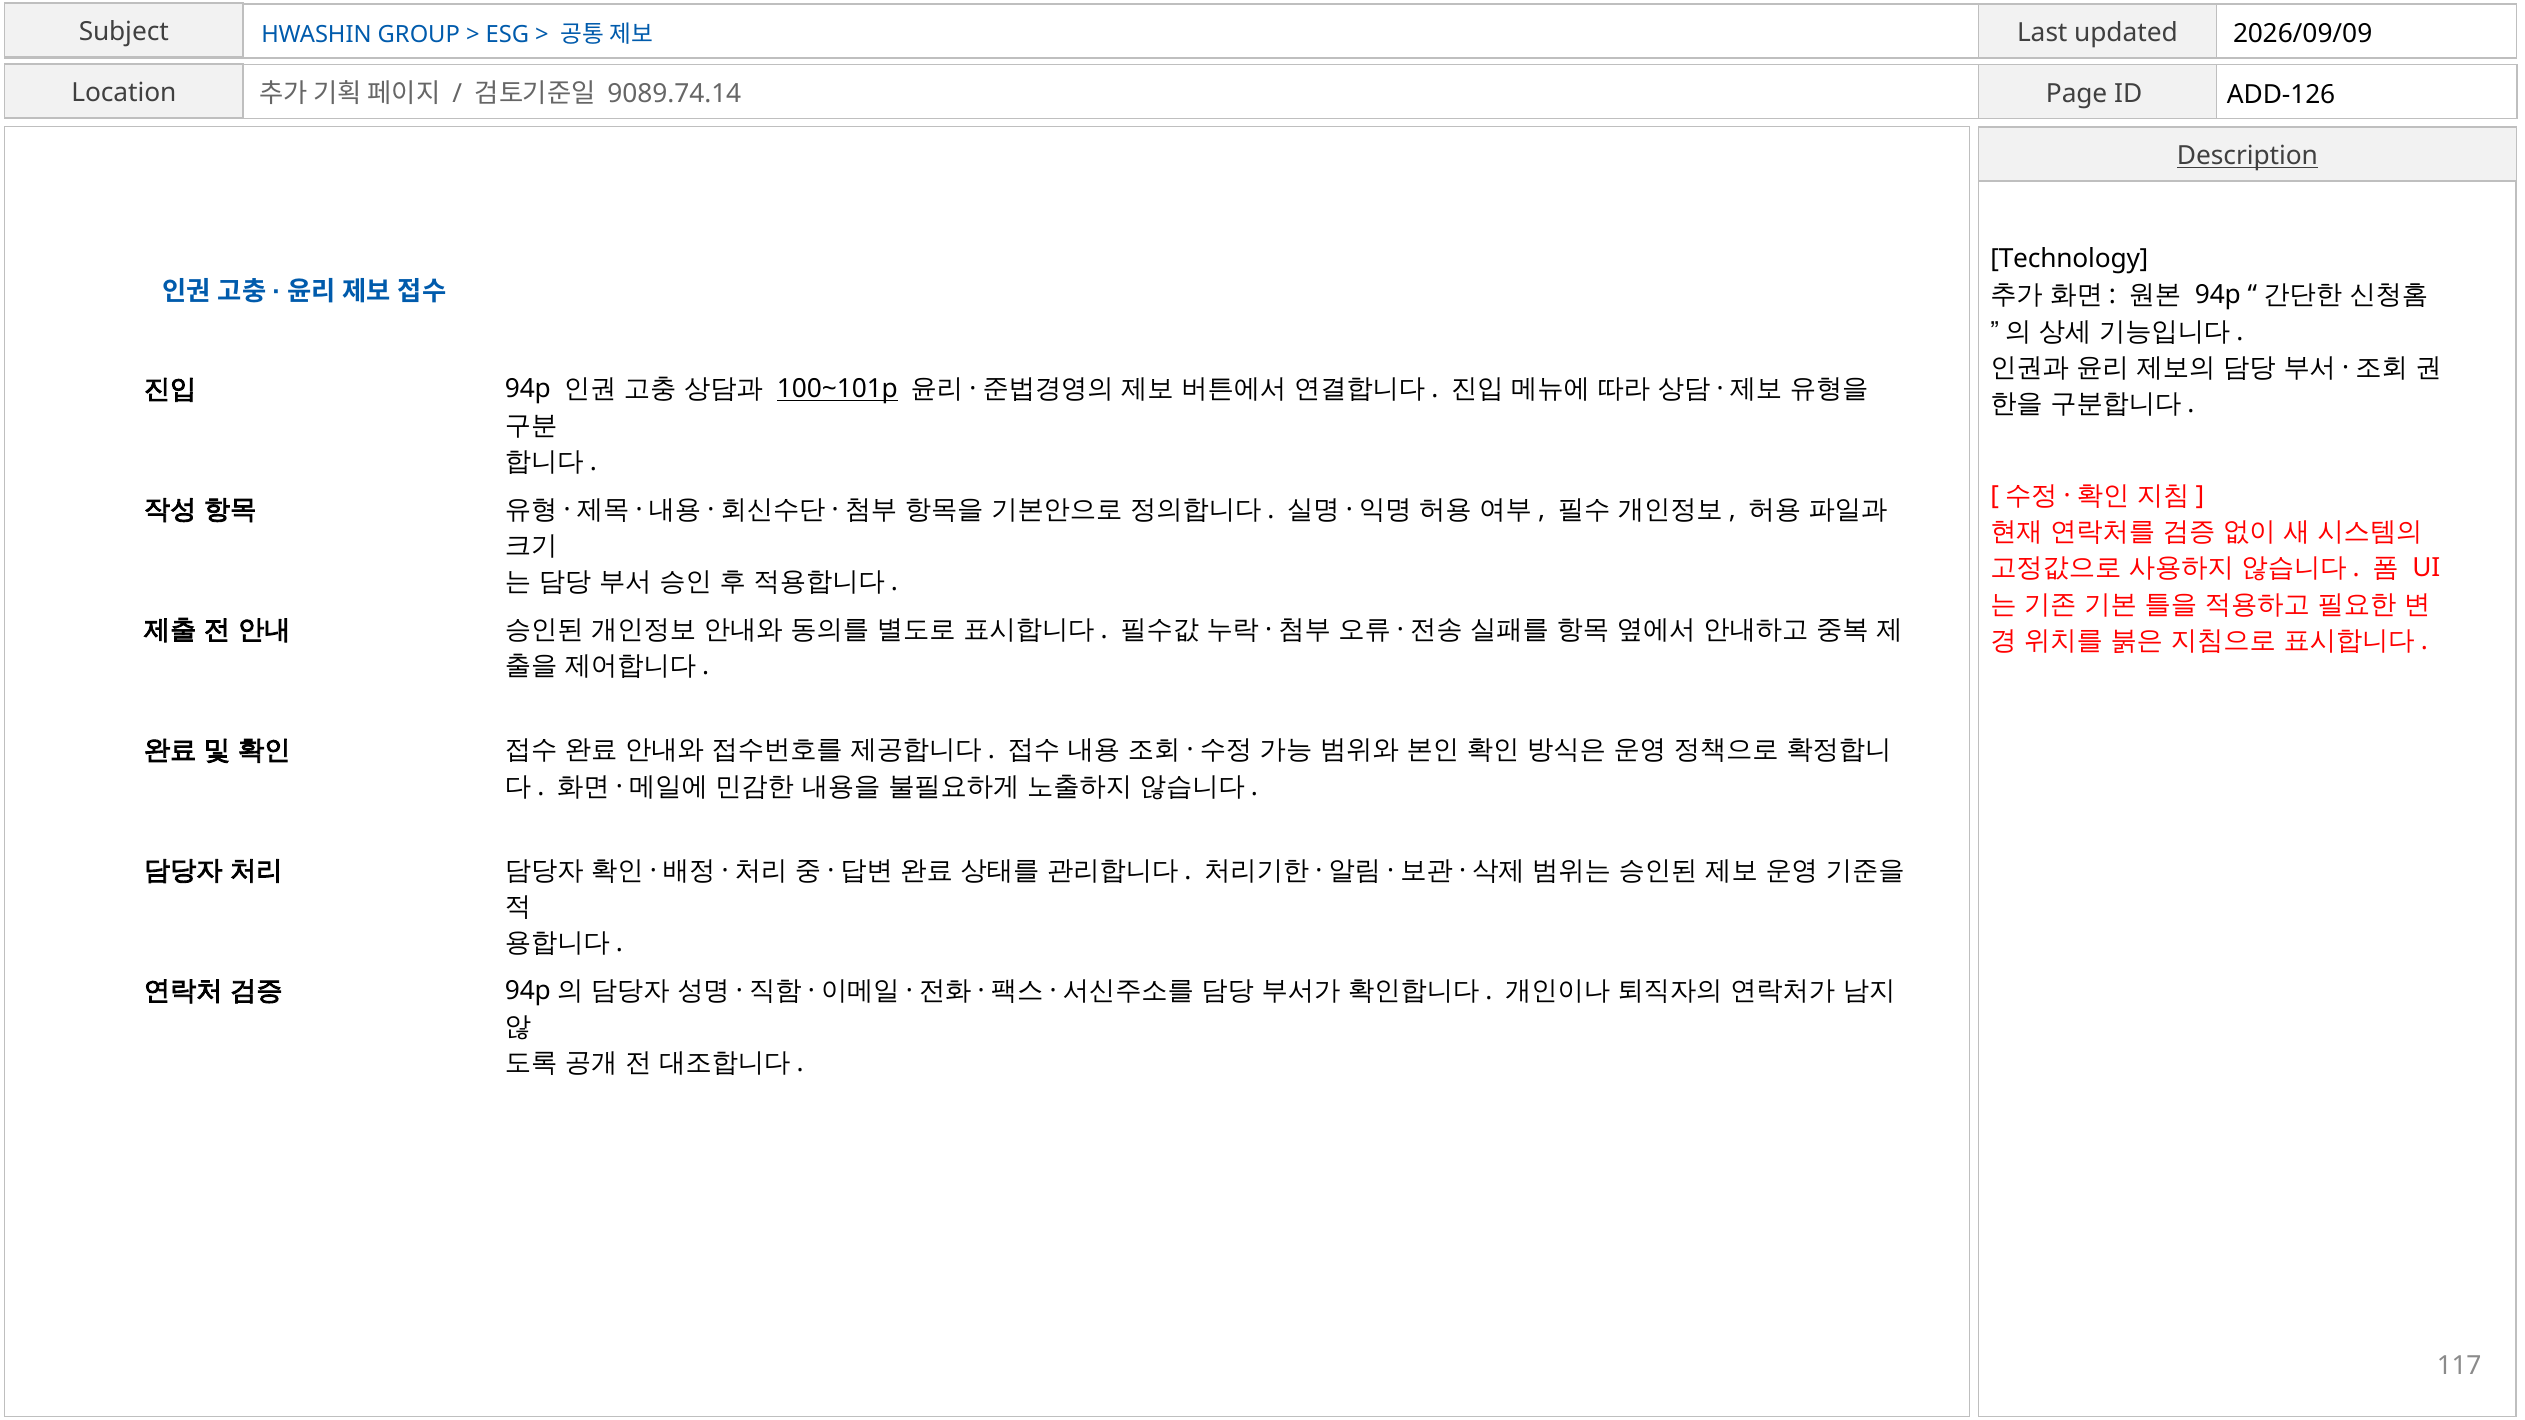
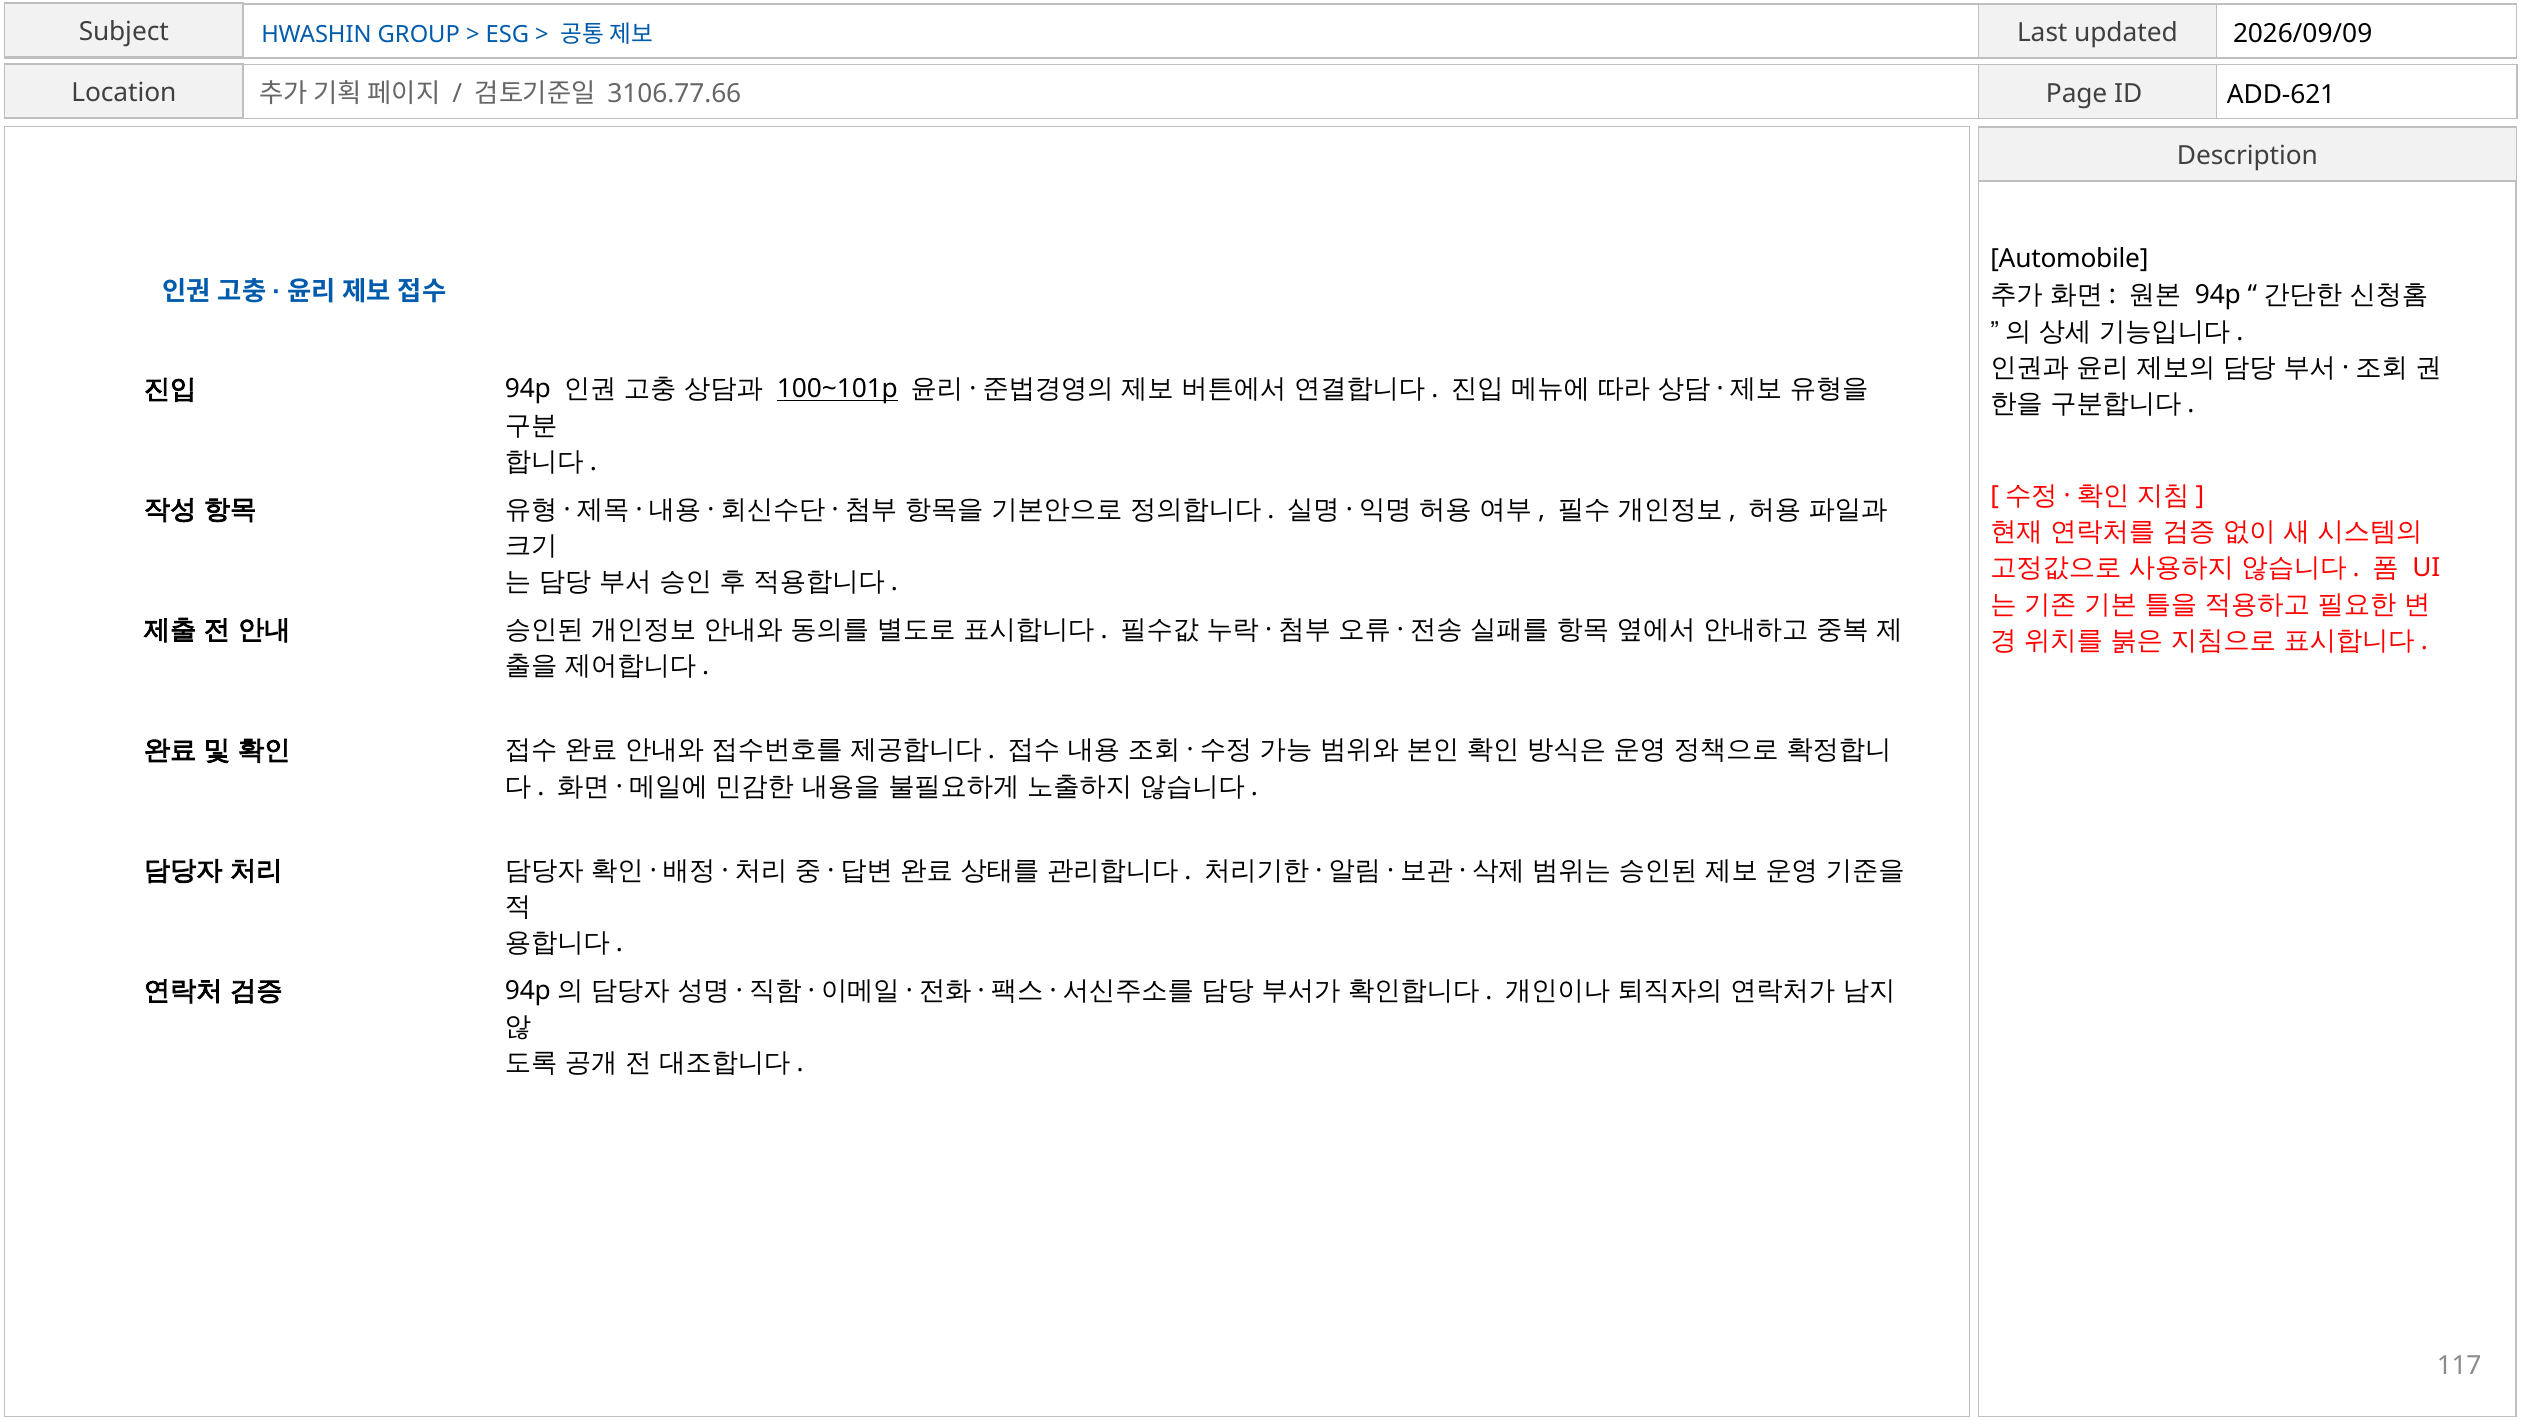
9089.74.14: 9089.74.14 -> 3106.77.66 (674, 94)
ADD-126: ADD-126 -> ADD-621 (2281, 95)
Description underline: present -> none (2247, 156)
Technology: Technology -> Automobile (2069, 259)
